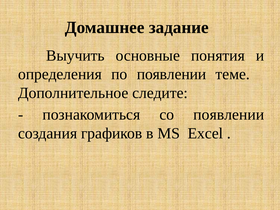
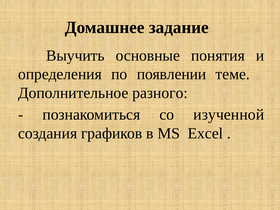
следите: следите -> разного (160, 93)
со появлении: появлении -> изученной (229, 115)
